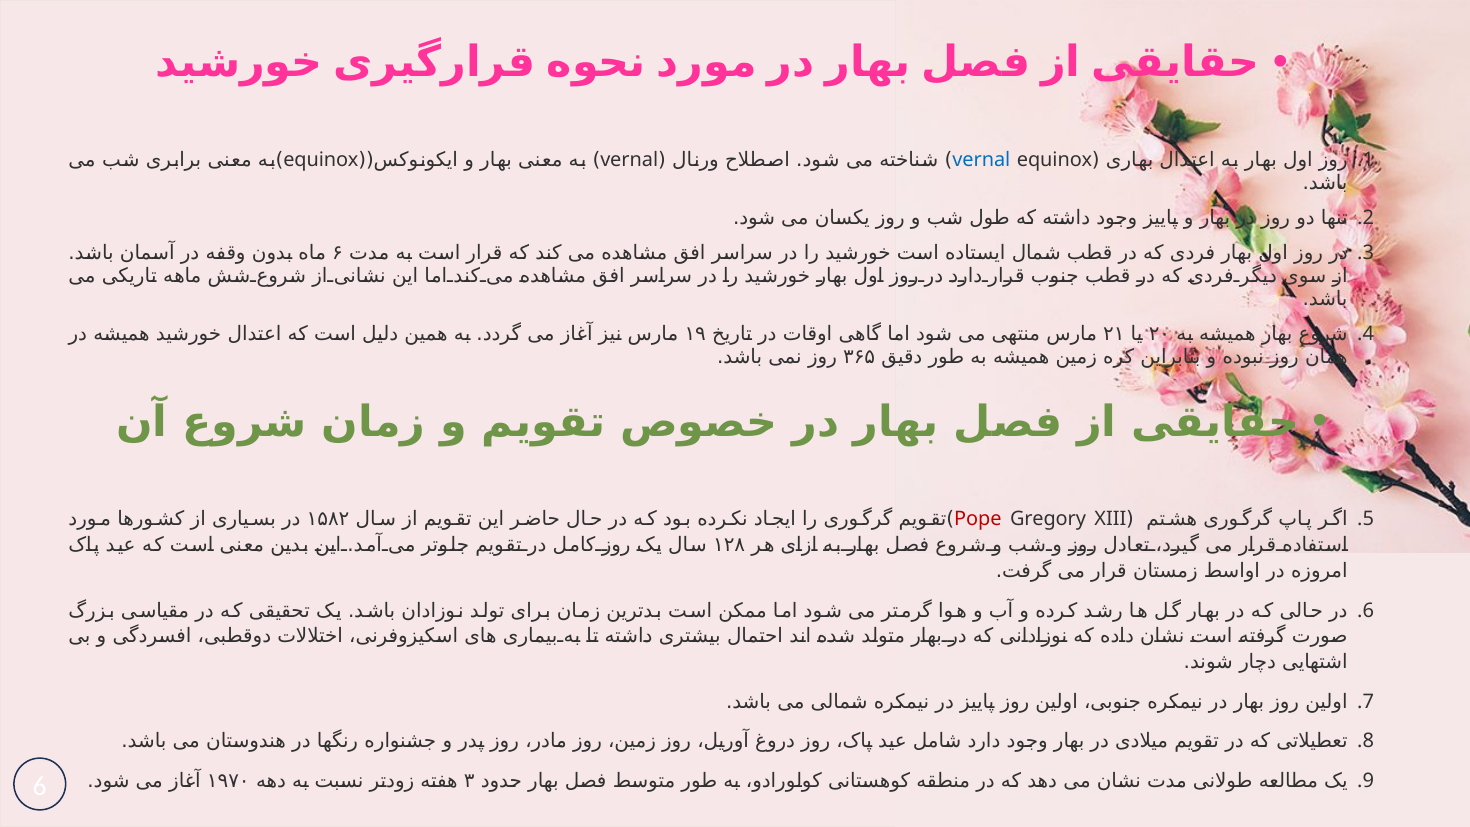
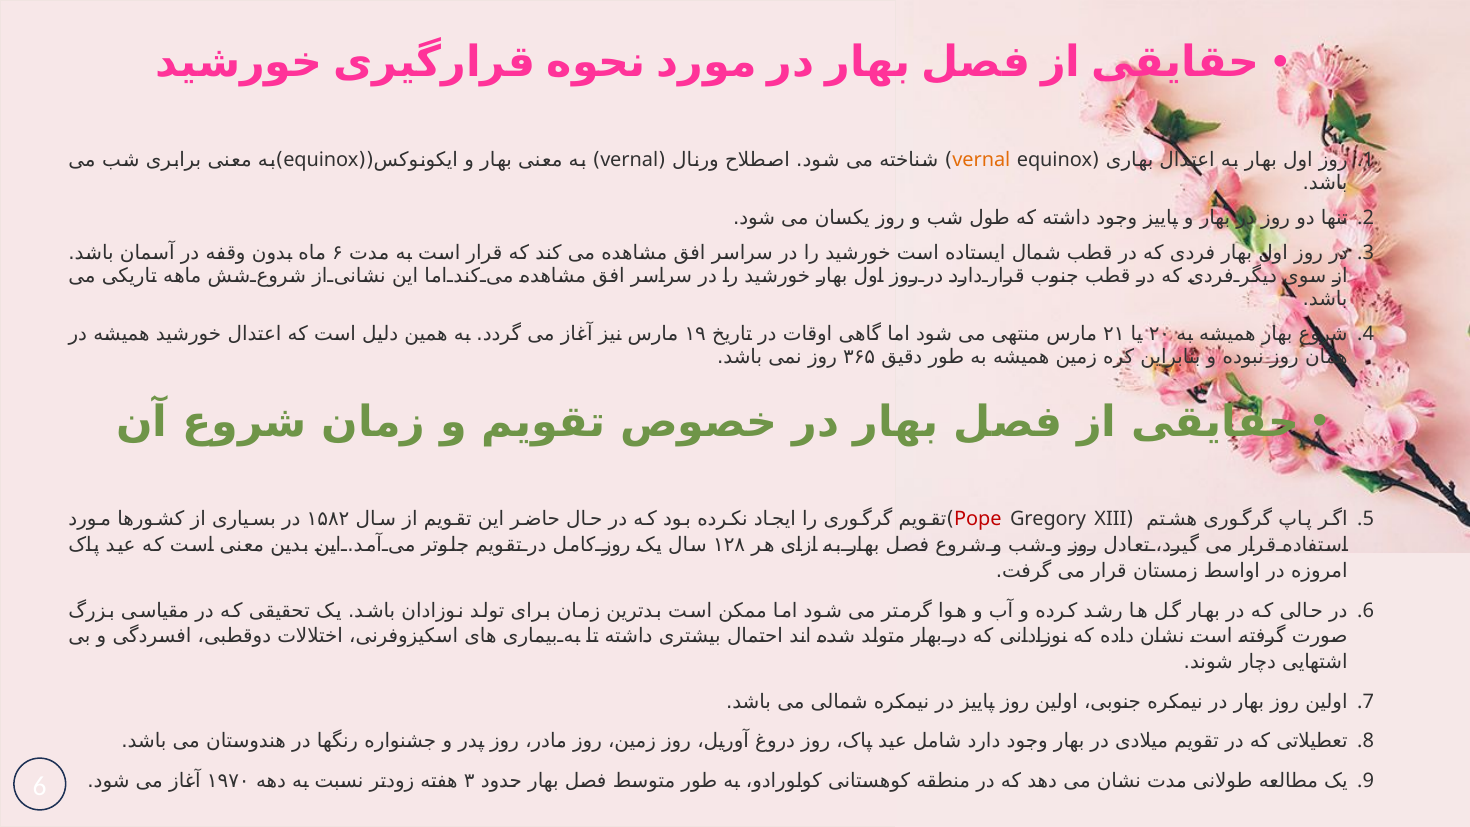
vernal colour: blue -> orange (981, 160)
